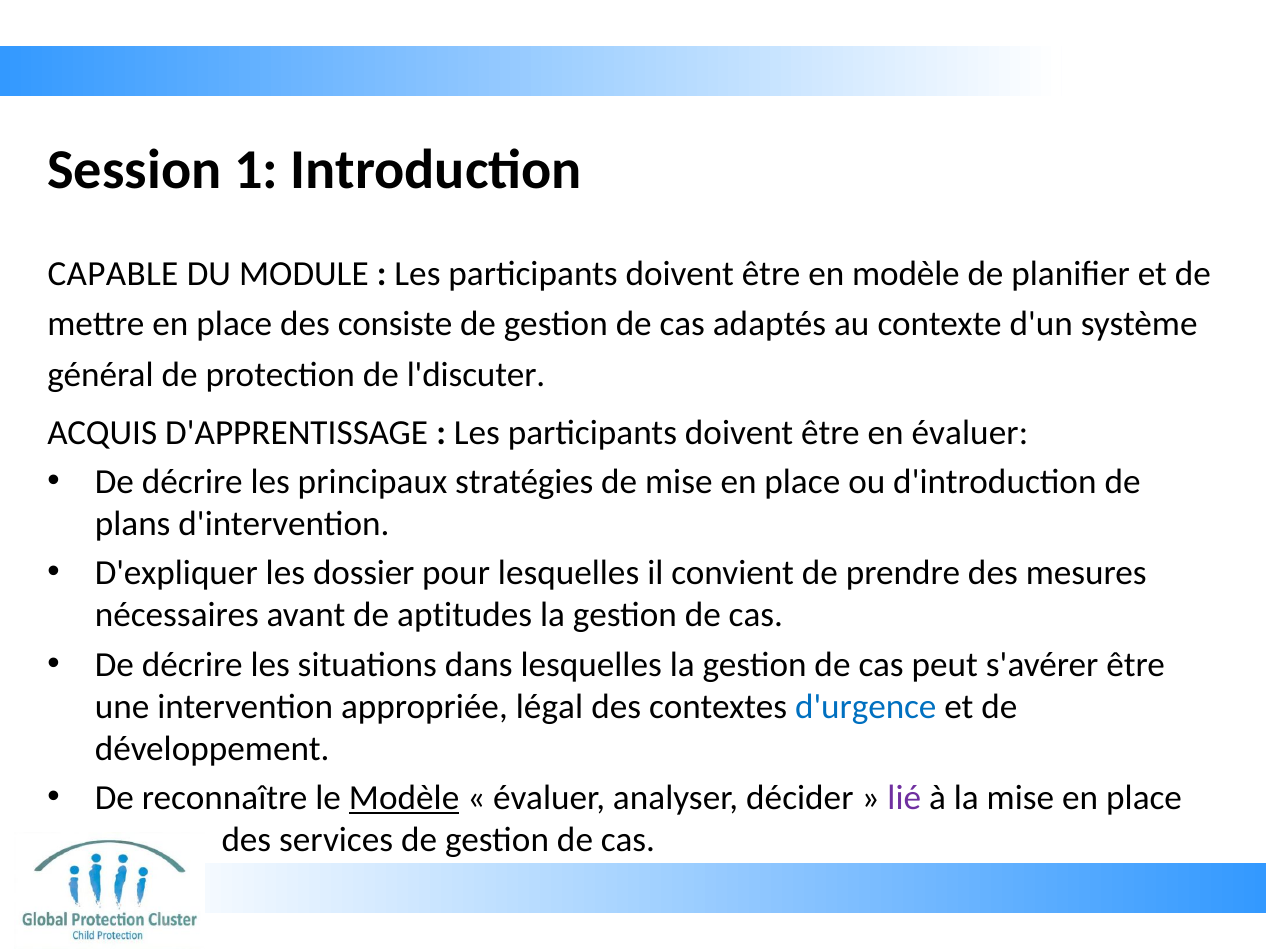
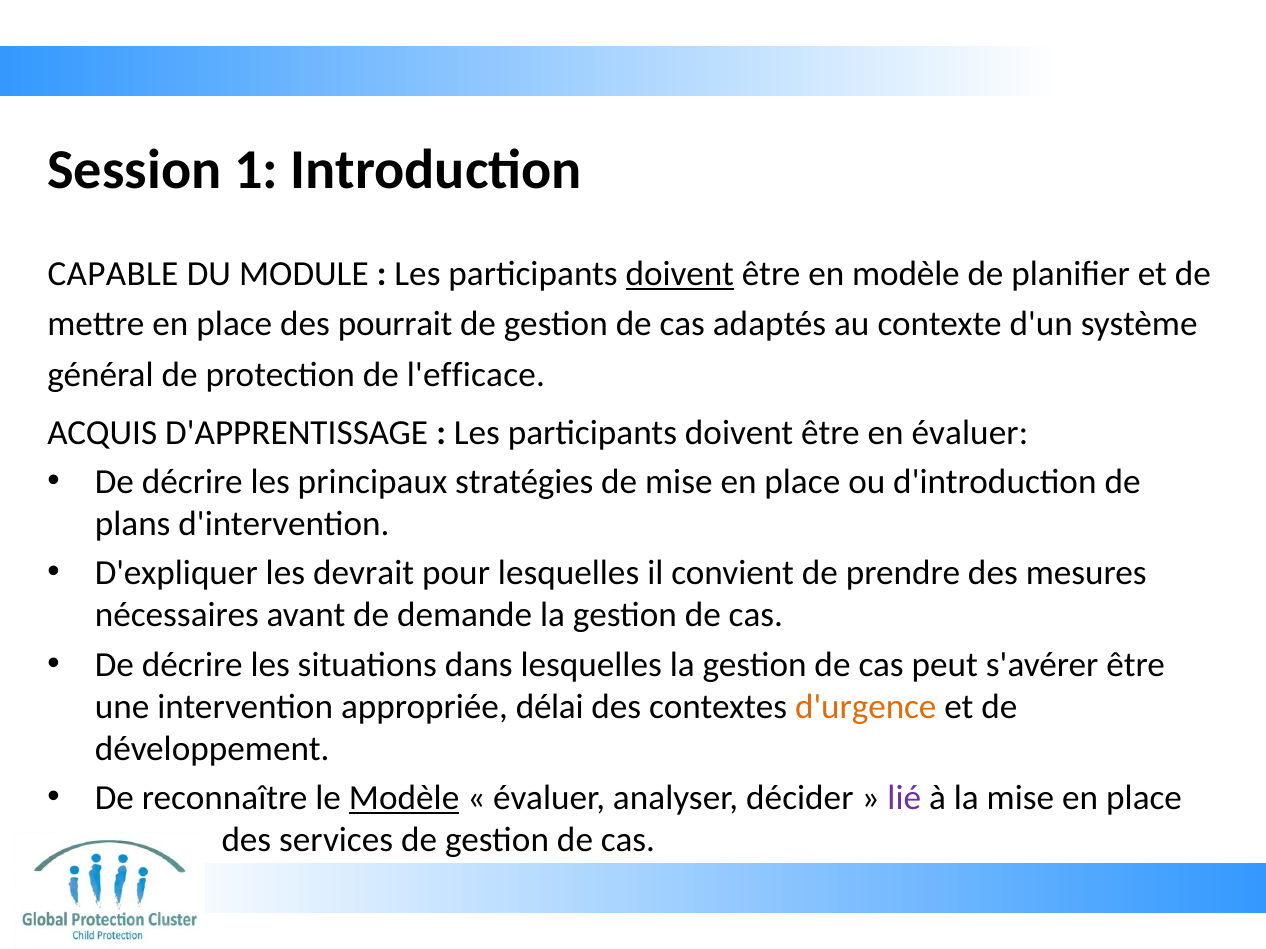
doivent underline: none -> present (680, 274)
consiste: consiste -> pourrait (395, 324)
l'discuter: l'discuter -> l'efficace (476, 375)
dossier: dossier -> devrait (364, 573)
aptitudes: aptitudes -> demande (465, 616)
légal: légal -> délai (550, 707)
d'urgence colour: blue -> orange (866, 707)
